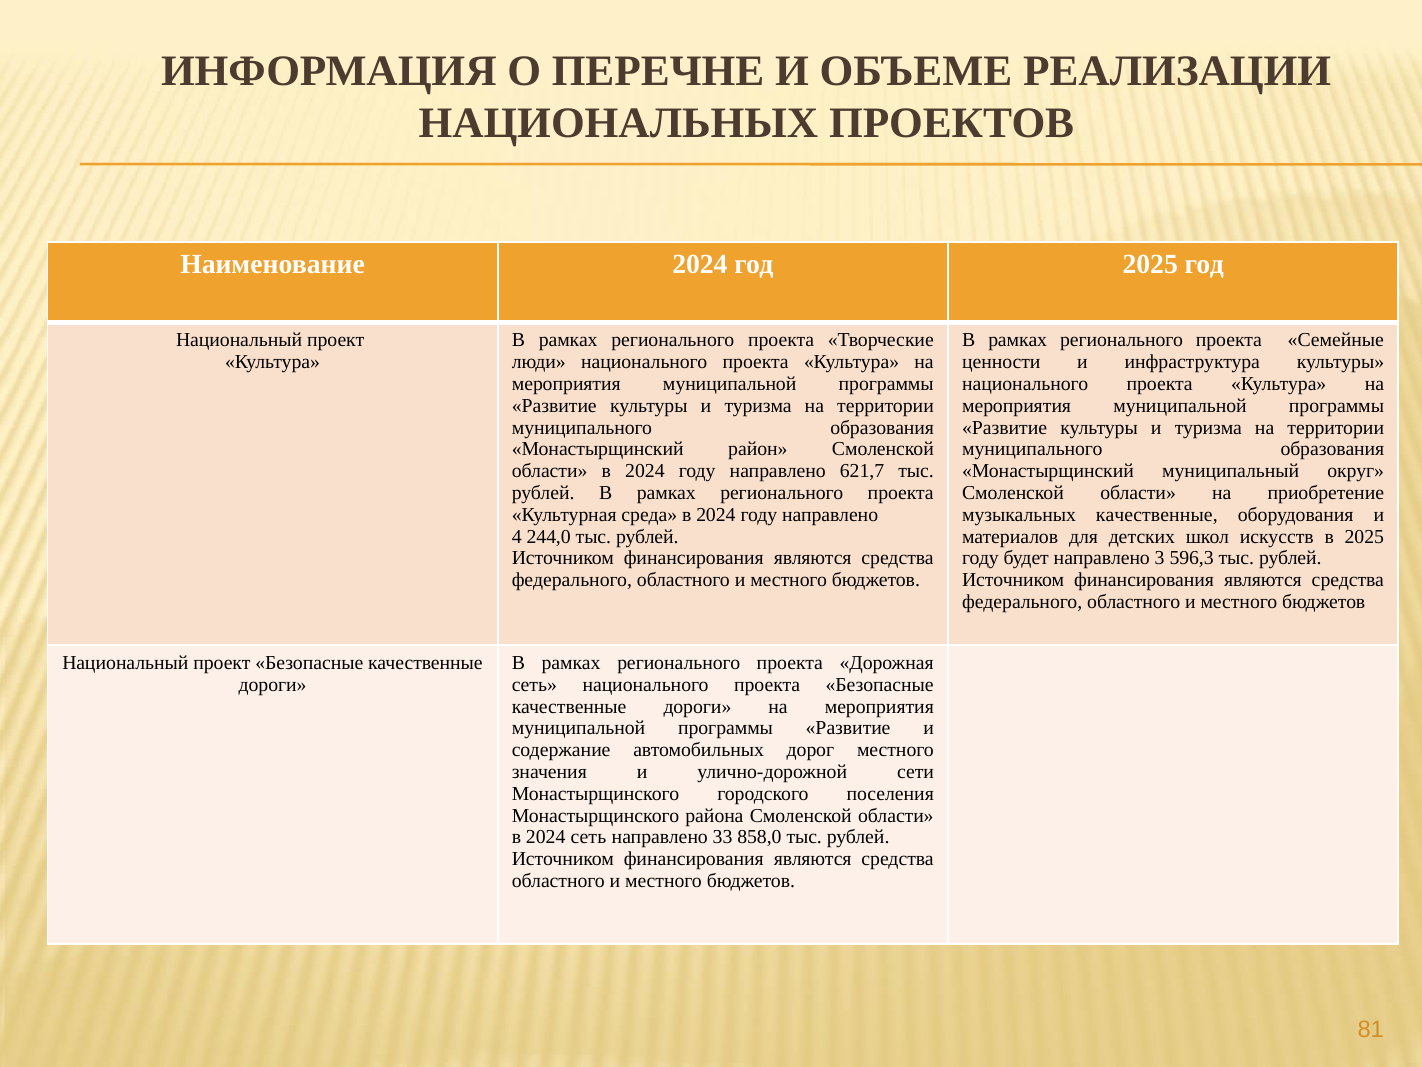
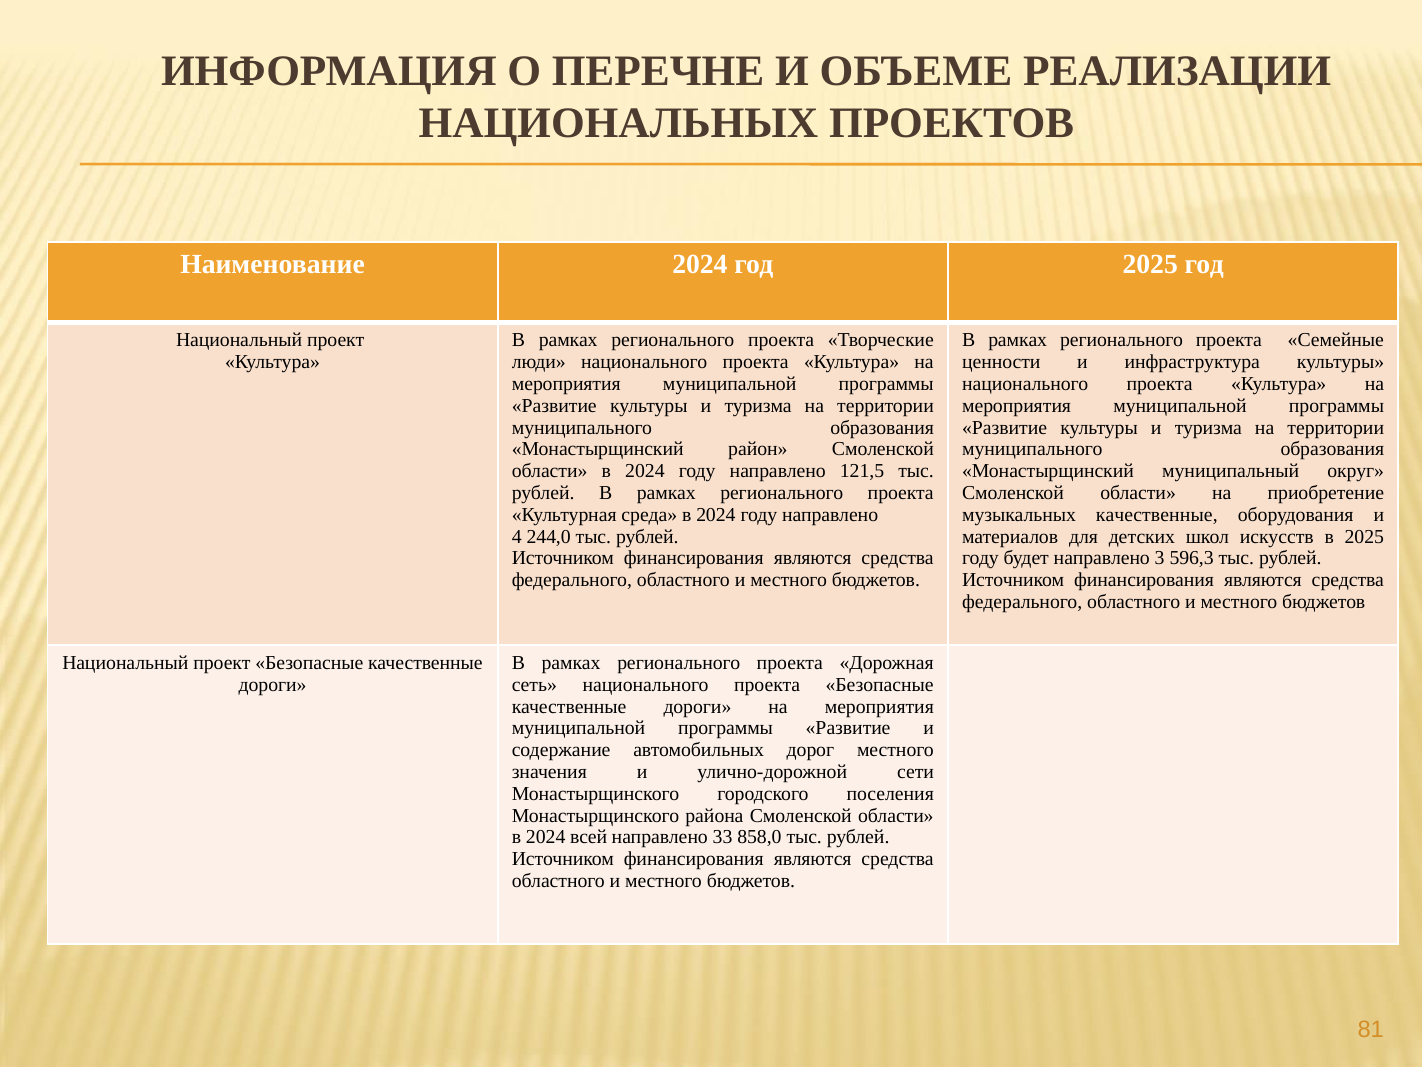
621,7: 621,7 -> 121,5 (862, 471)
2024 сеть: сеть -> всей (589, 837)
